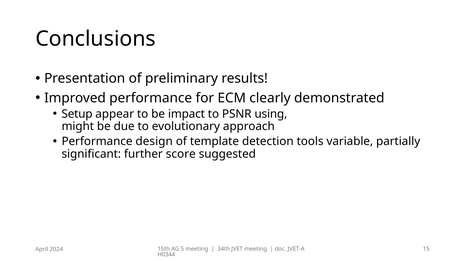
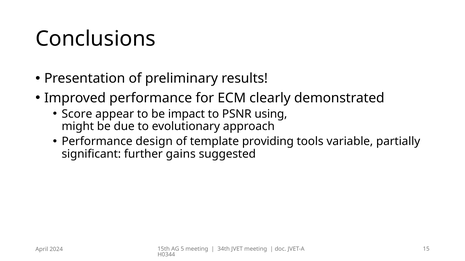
Setup: Setup -> Score (77, 114)
detection: detection -> providing (268, 142)
score: score -> gains (181, 154)
